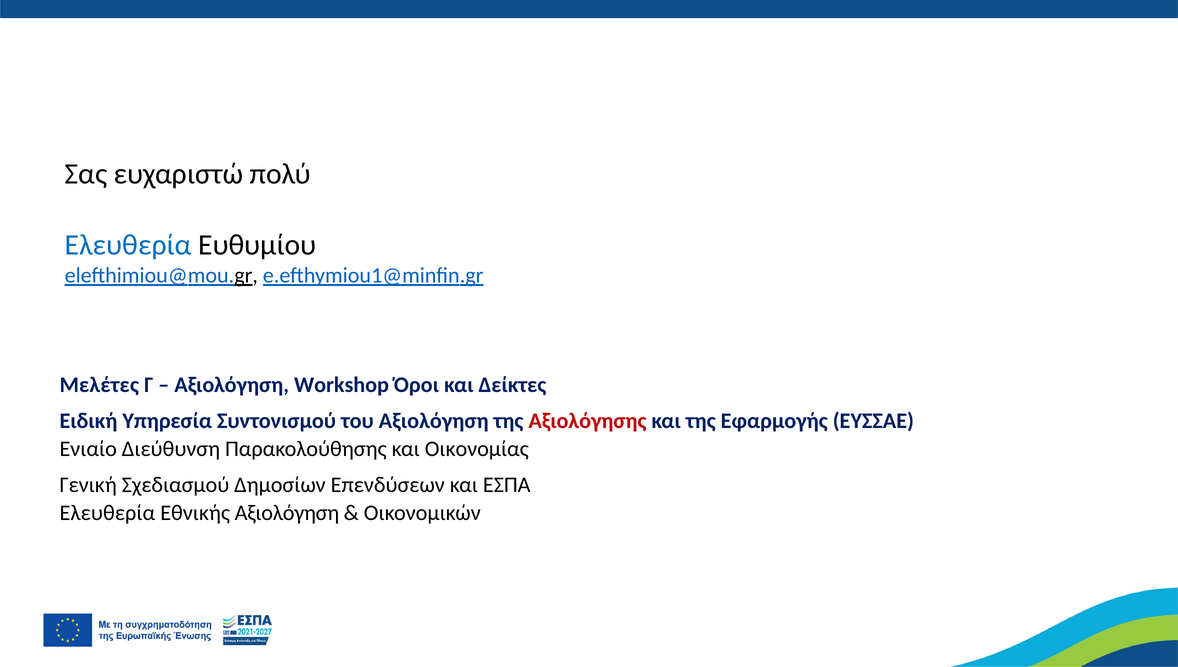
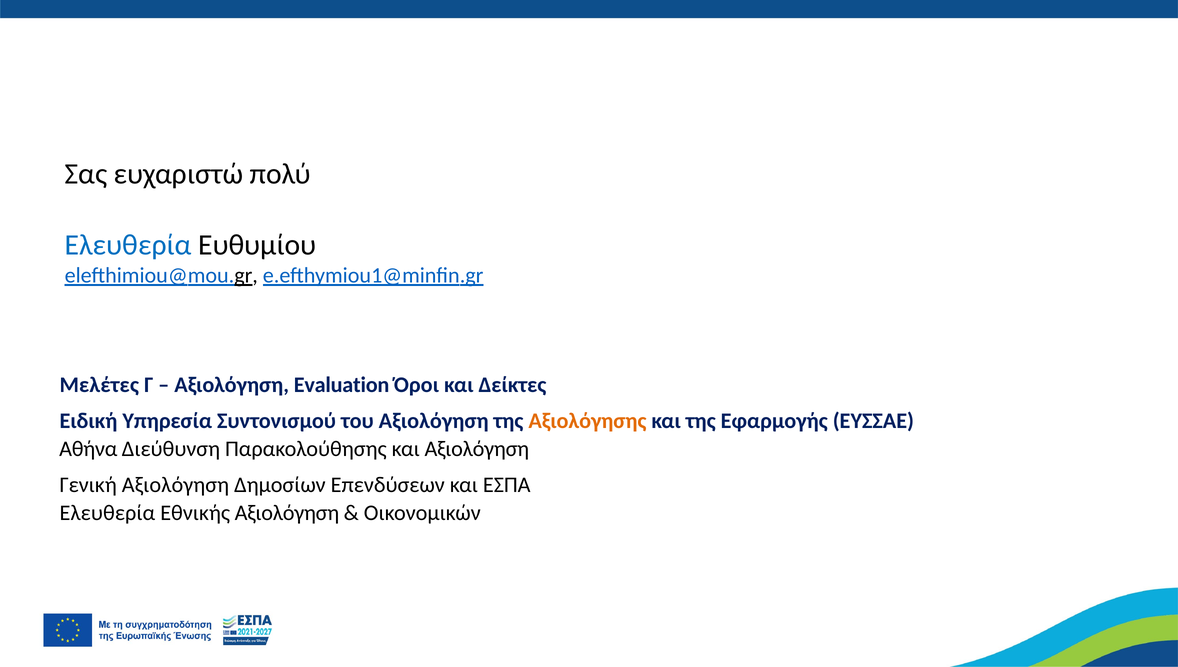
Workshop: Workshop -> Evaluation (342, 385)
Αξιολόγησης colour: red -> orange (587, 421)
Ενιαίο: Ενιαίο -> Αθήνα (88, 448)
και Οικονομίας: Οικονομίας -> Αξιολόγηση (477, 448)
Γενική Σχεδιασμού: Σχεδιασμού -> Αξιολόγηση (176, 485)
